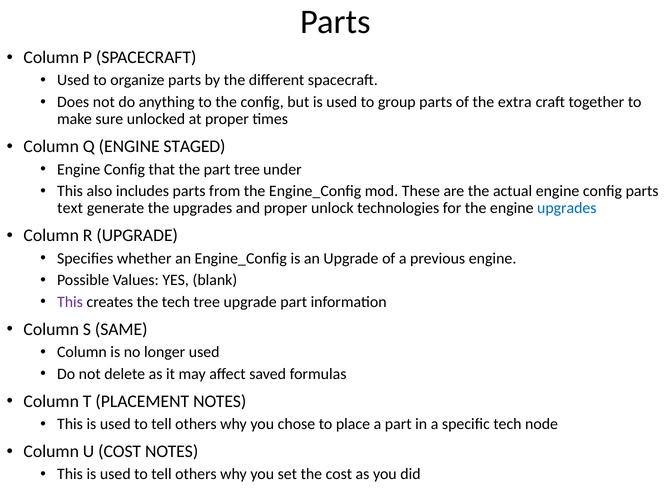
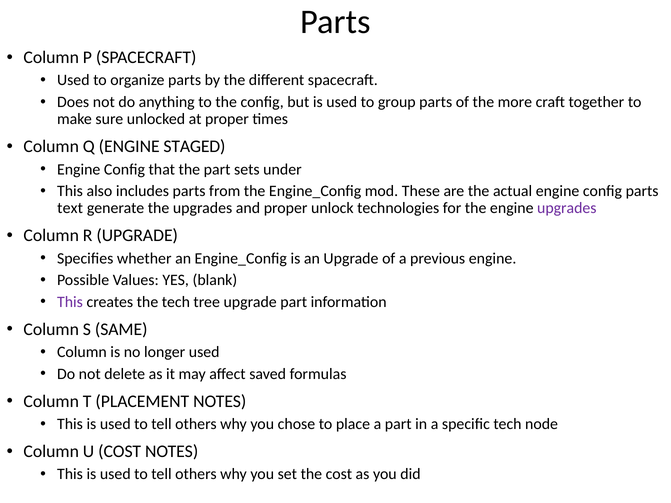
extra: extra -> more (515, 102)
part tree: tree -> sets (247, 169)
upgrades colour: blue -> purple (567, 208)
